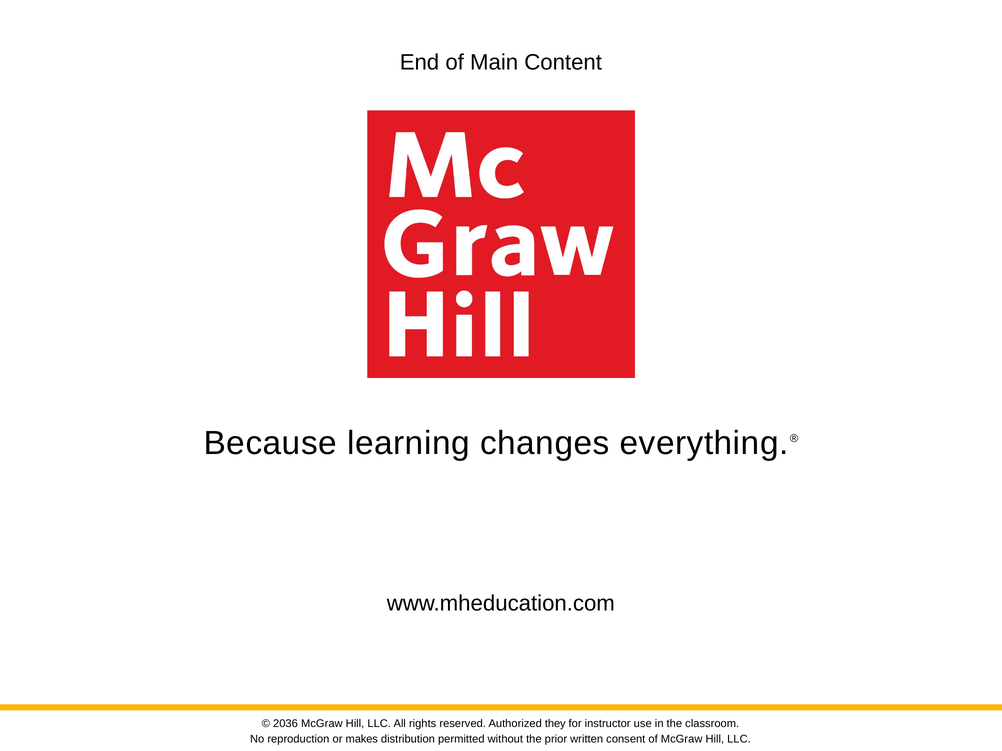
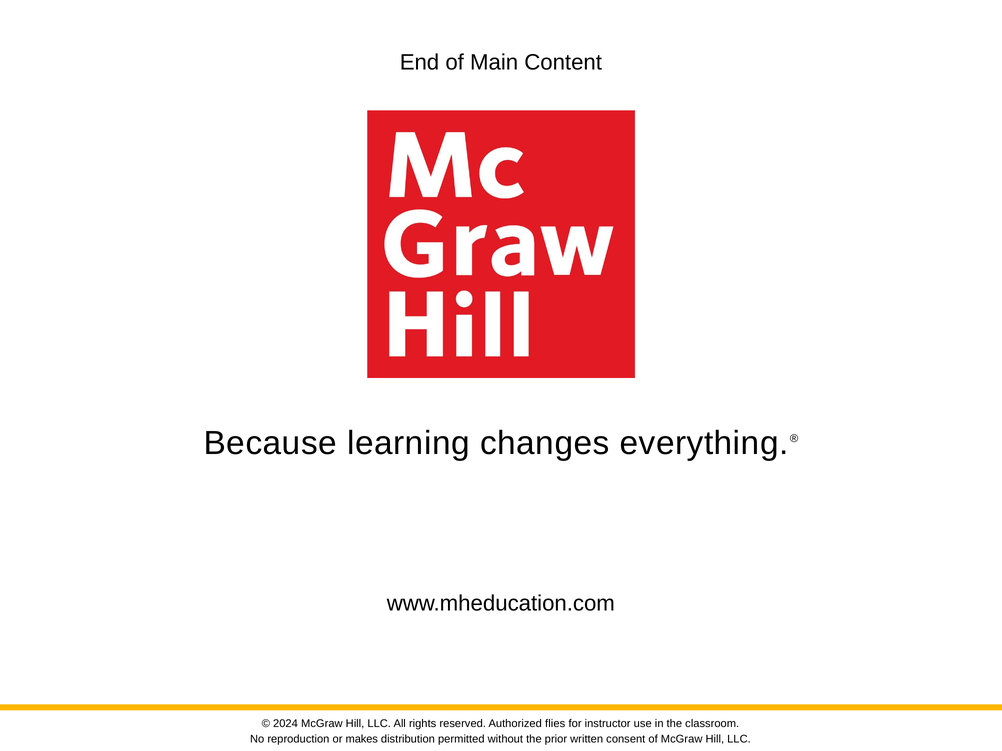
2036: 2036 -> 2024 (285, 724)
they: they -> flies (555, 724)
